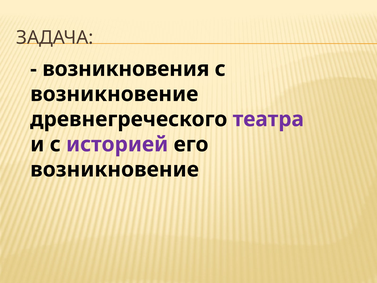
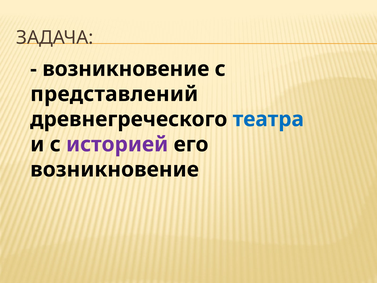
возникновения: возникновения -> возникновение (126, 69)
возникновение: возникновение -> представлений (114, 94)
театра colour: purple -> blue (268, 119)
